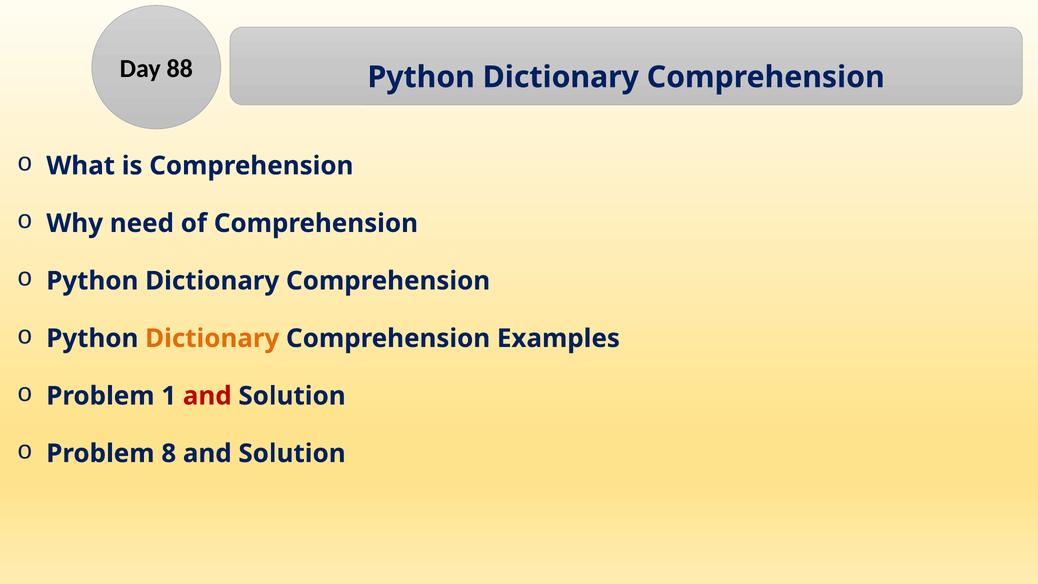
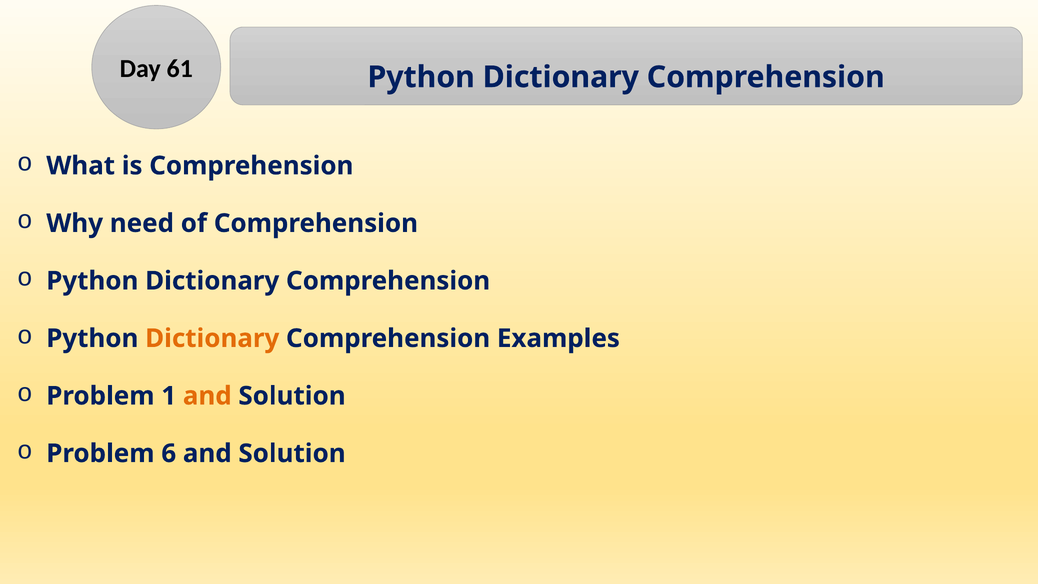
88: 88 -> 61 (180, 69)
and colour: red -> orange (207, 396)
8: 8 -> 6 (169, 453)
